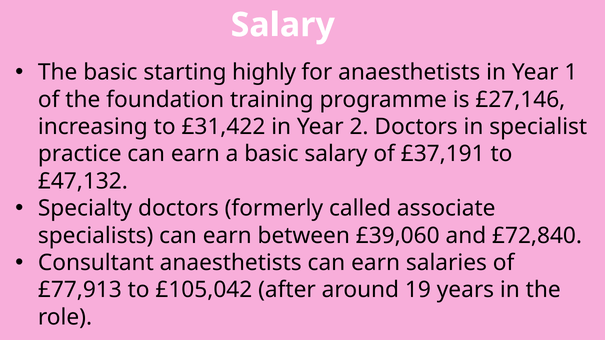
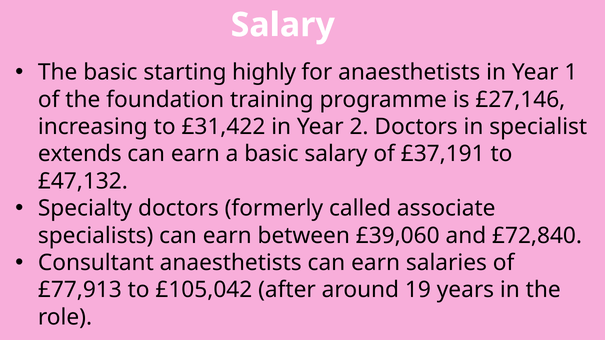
practice: practice -> extends (80, 154)
